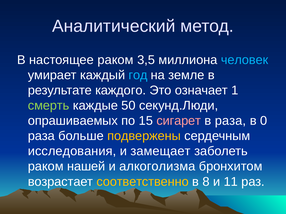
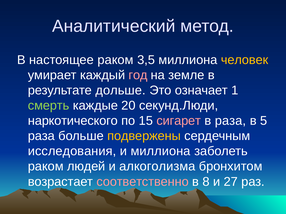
человек colour: light blue -> yellow (245, 60)
год colour: light blue -> pink (138, 75)
каждого: каждого -> дольше (121, 91)
50: 50 -> 20 (128, 106)
опрашиваемых: опрашиваемых -> наркотического (73, 121)
0: 0 -> 5 (264, 121)
и замещает: замещает -> миллиона (161, 152)
нашей: нашей -> людей (86, 167)
соответственно colour: yellow -> pink (143, 182)
11: 11 -> 27 (231, 182)
